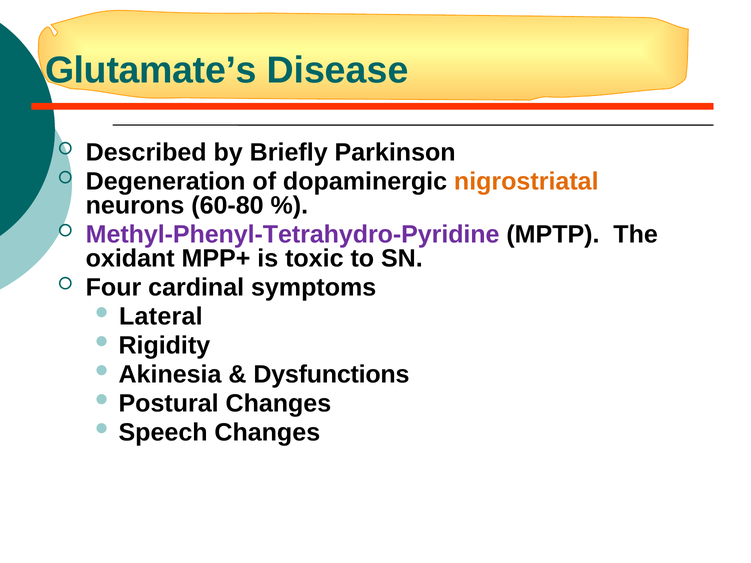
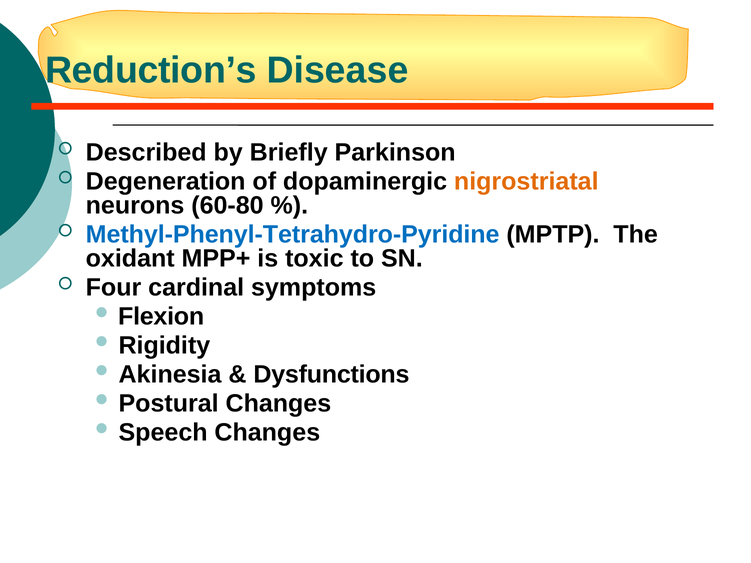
Glutamate’s: Glutamate’s -> Reduction’s (151, 70)
Methyl-Phenyl-Tetrahydro-Pyridine colour: purple -> blue (293, 235)
Lateral: Lateral -> Flexion (161, 317)
